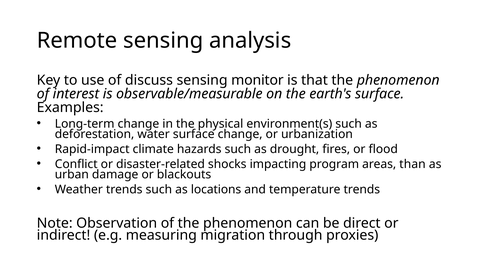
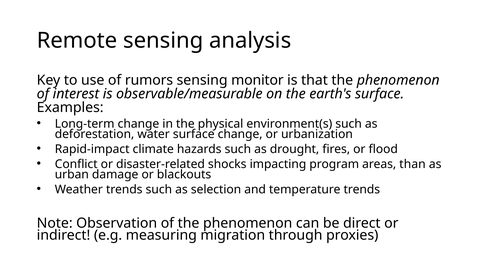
discuss: discuss -> rumors (149, 80)
locations: locations -> selection (216, 189)
